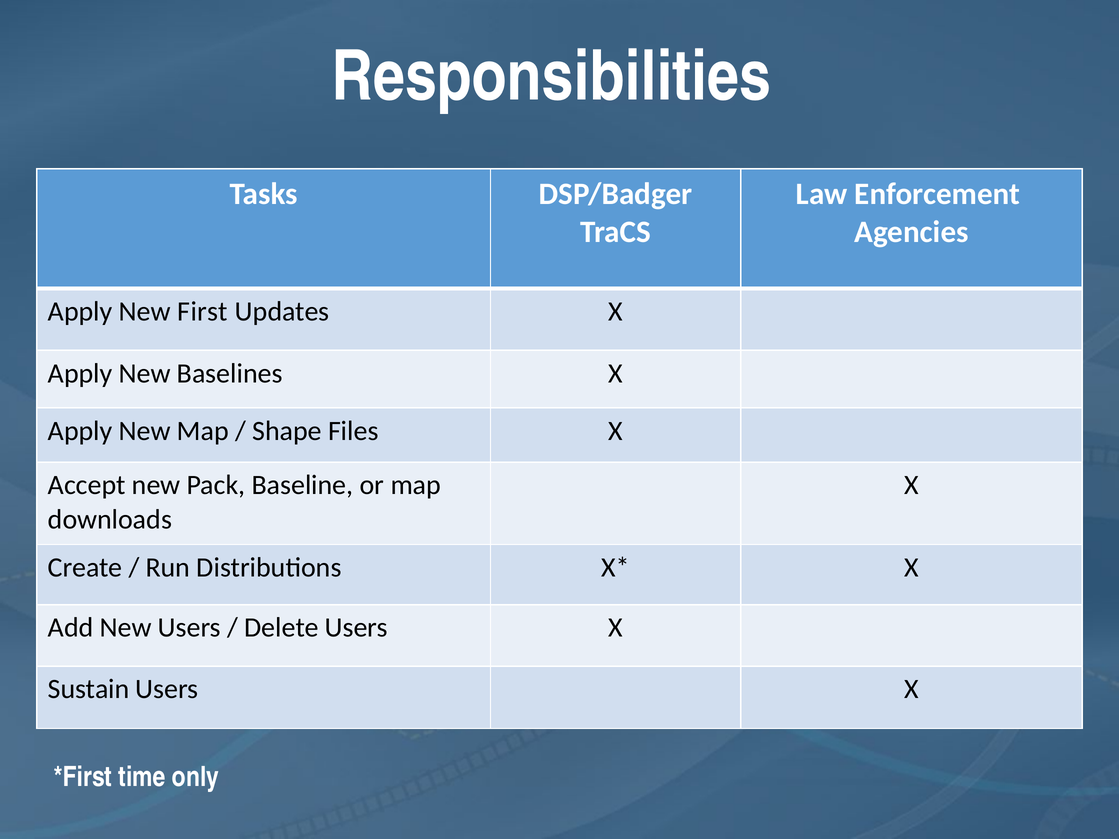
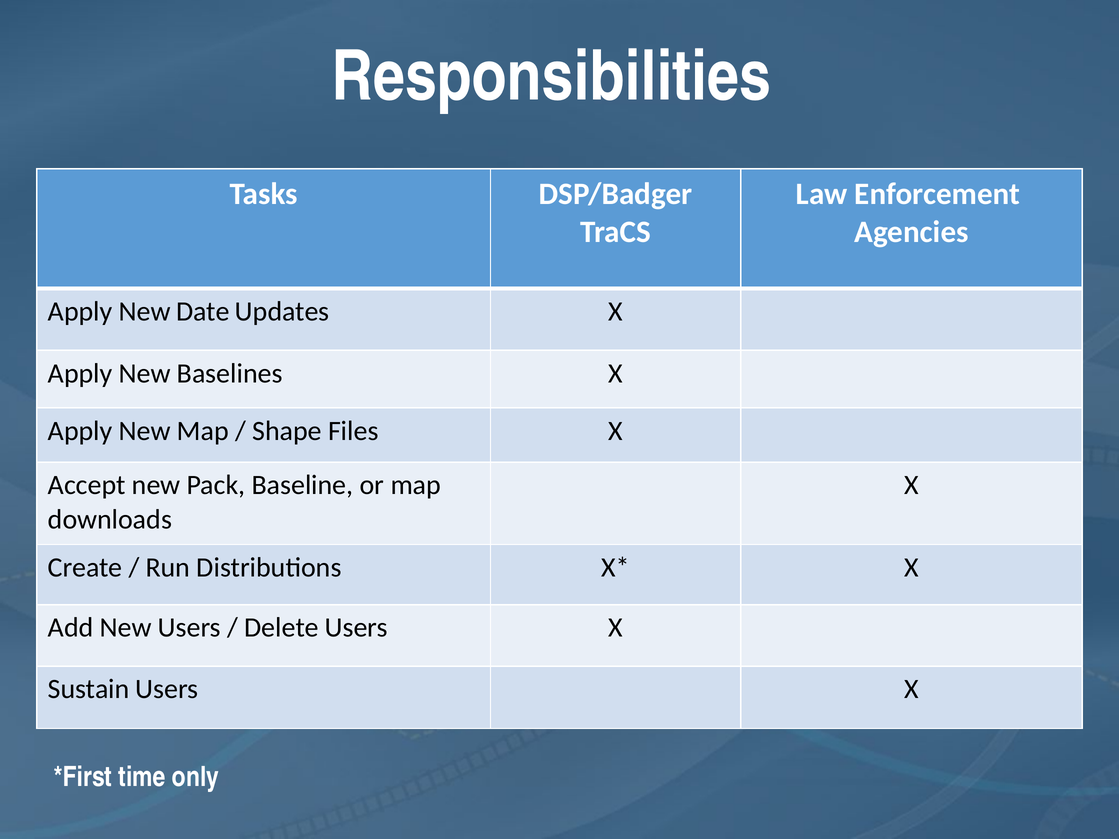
First: First -> Date (203, 311)
